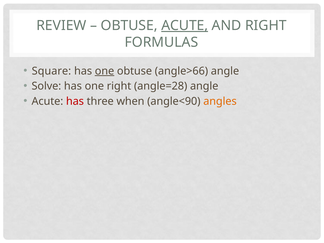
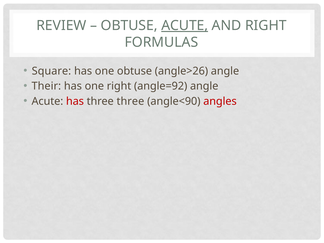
one underline: present -> none (105, 71)
angle>66: angle>66 -> angle>26 (181, 71)
Solve: Solve -> Their (46, 86)
angle=28: angle=28 -> angle=92 (161, 86)
three when: when -> three (130, 101)
angles colour: orange -> red (220, 101)
